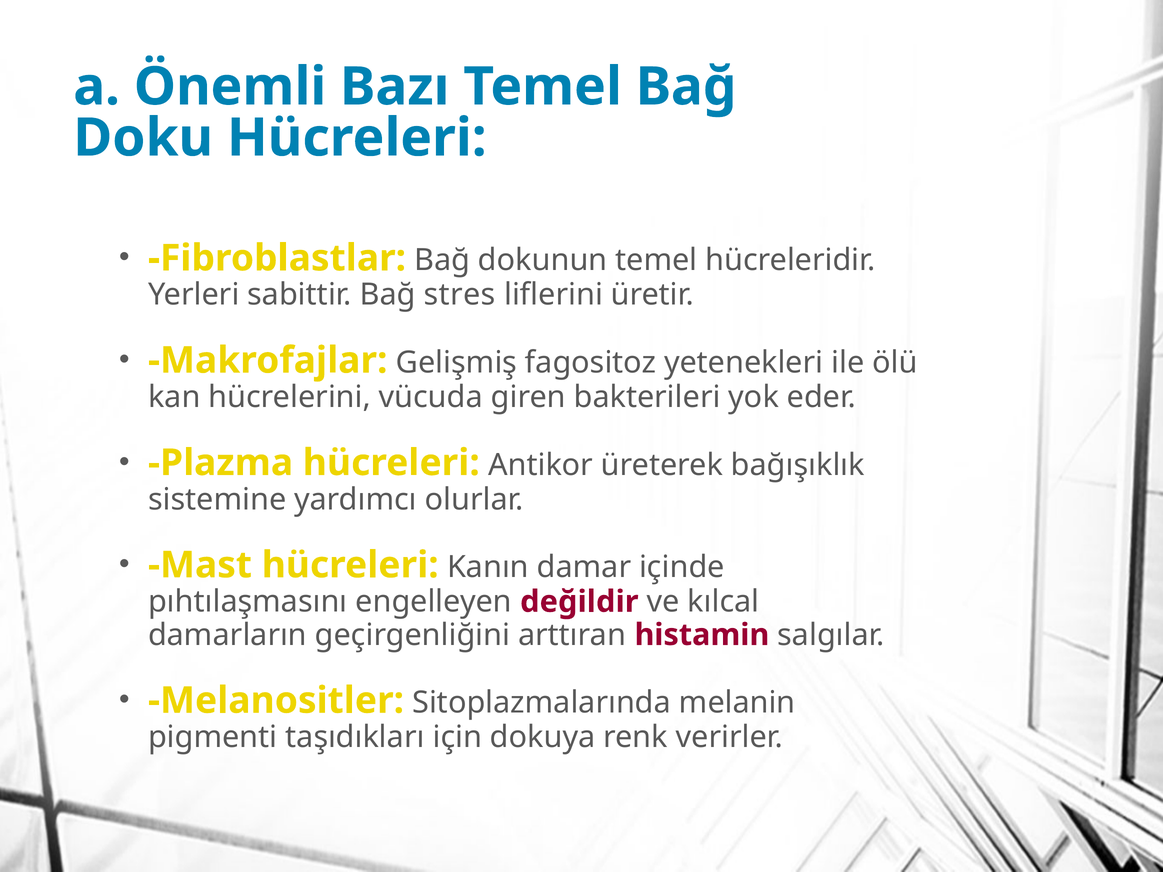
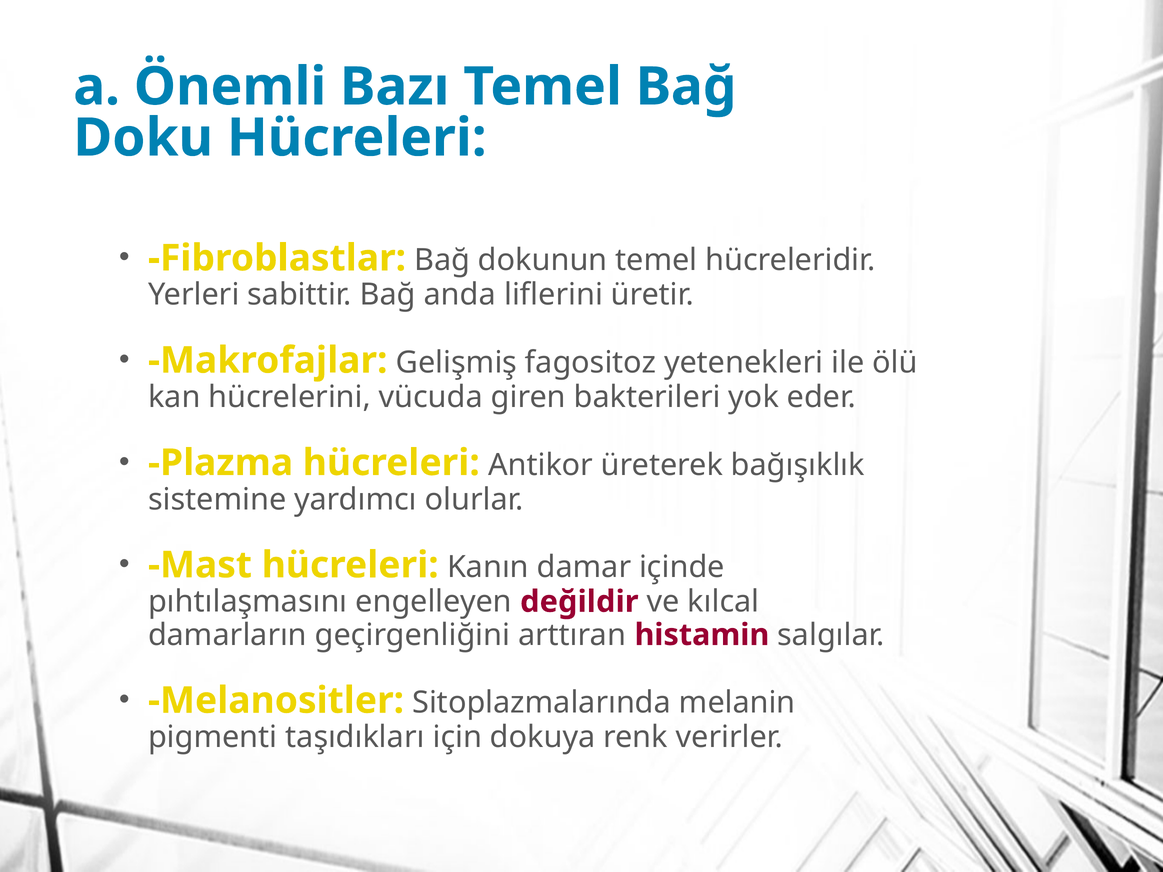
stres: stres -> anda (460, 295)
